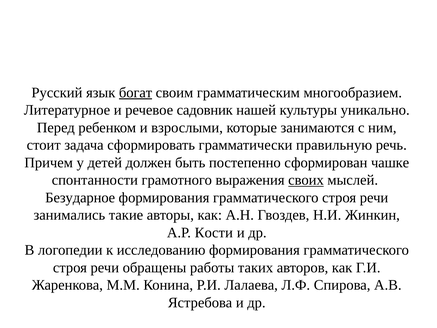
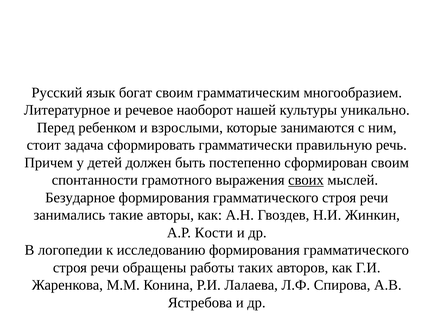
богат underline: present -> none (136, 93)
садовник: садовник -> наоборот (205, 110)
сформирован чашке: чашке -> своим (390, 162)
